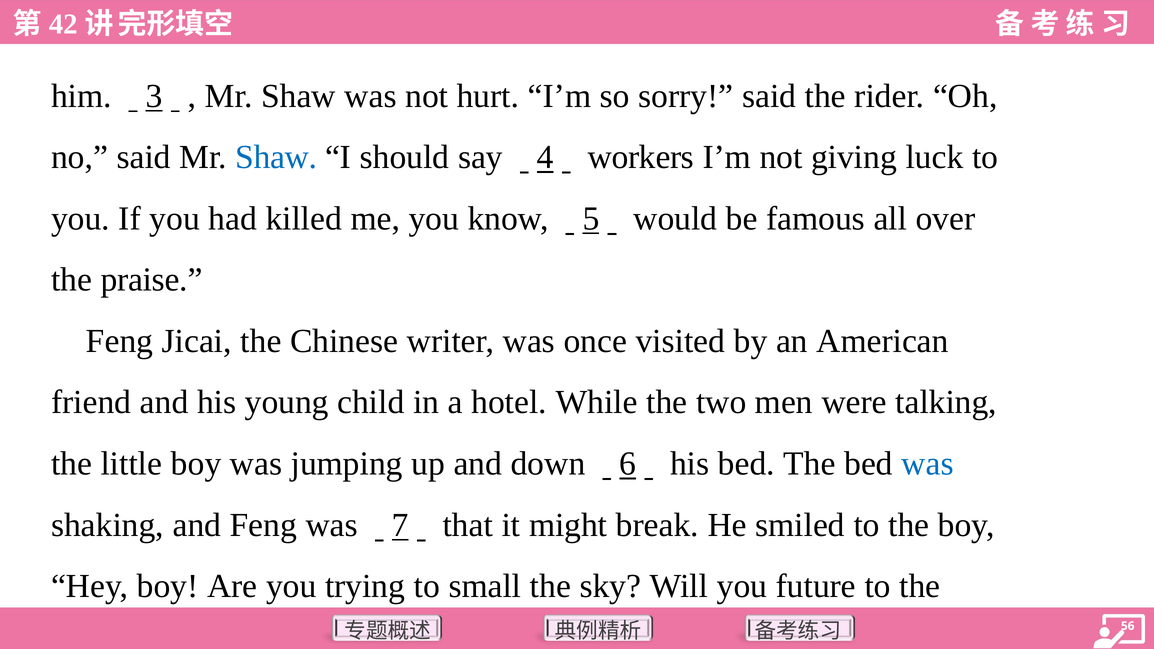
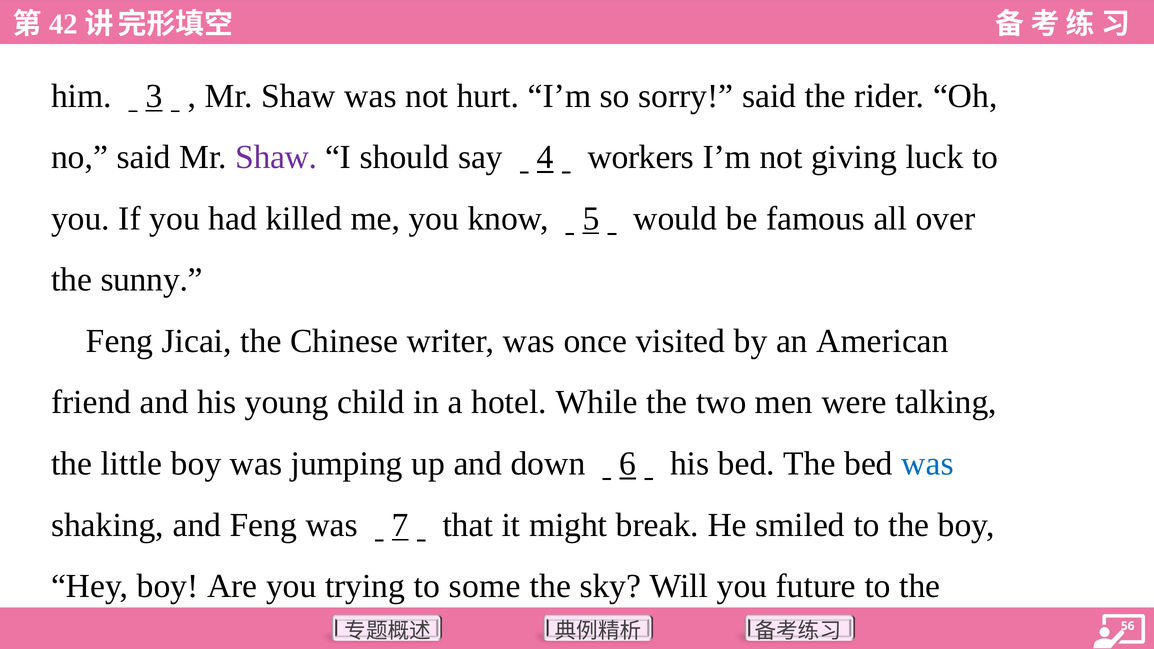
Shaw colour: blue -> purple (276, 157)
praise: praise -> sunny (152, 280)
small: small -> some (485, 586)
